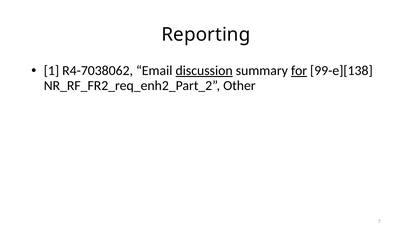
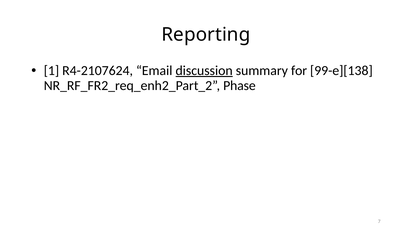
R4-7038062: R4-7038062 -> R4-2107624 (98, 71)
for underline: present -> none (299, 71)
Other: Other -> Phase (239, 85)
